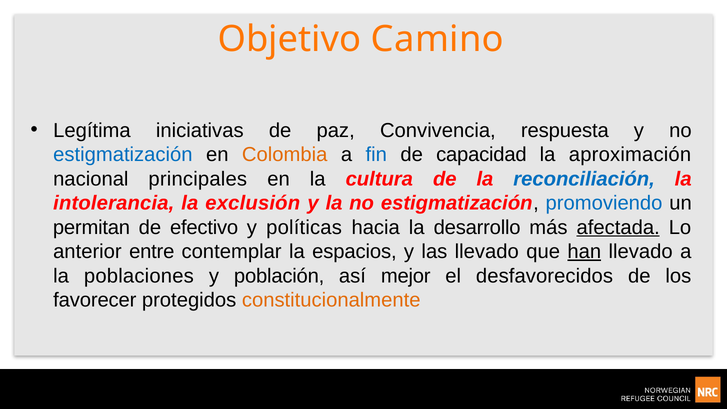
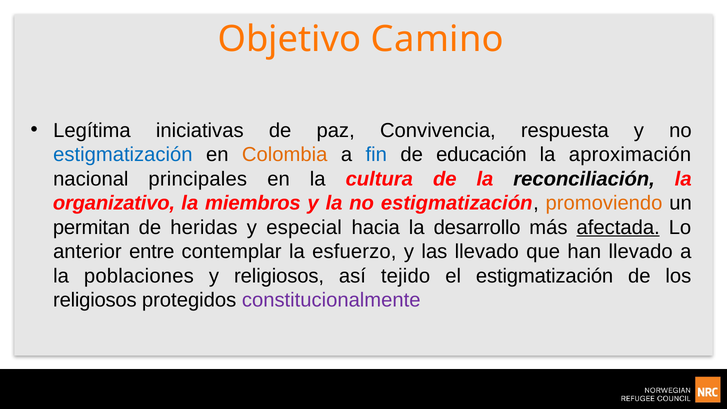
capacidad: capacidad -> educación (481, 155)
reconciliación colour: blue -> black (584, 179)
intolerancia: intolerancia -> organizativo (114, 203)
exclusión: exclusión -> miembros (253, 203)
promoviendo colour: blue -> orange (604, 203)
efectivo: efectivo -> heridas (204, 227)
políticas: políticas -> especial (304, 227)
espacios: espacios -> esfuerzo (354, 252)
han underline: present -> none (584, 252)
y población: población -> religiosos (279, 276)
mejor: mejor -> tejido (406, 276)
el desfavorecidos: desfavorecidos -> estigmatización (545, 276)
favorecer: favorecer -> religiosos (95, 300)
constitucionalmente colour: orange -> purple (331, 300)
